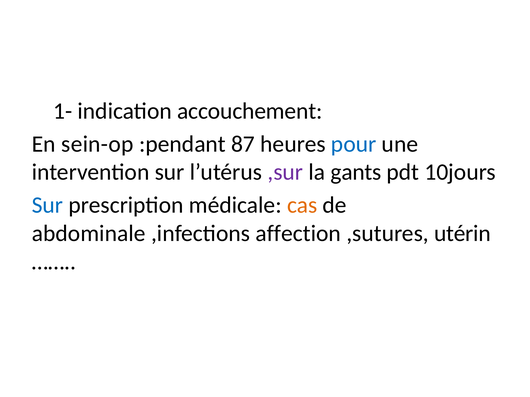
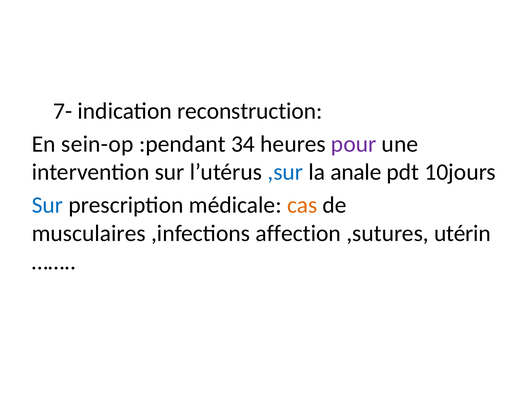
1-: 1- -> 7- (63, 111)
accouchement: accouchement -> reconstruction (250, 111)
87: 87 -> 34 (243, 144)
pour colour: blue -> purple (354, 144)
,sur colour: purple -> blue (285, 172)
gants: gants -> anale (356, 172)
abdominale: abdominale -> musculaires (89, 234)
